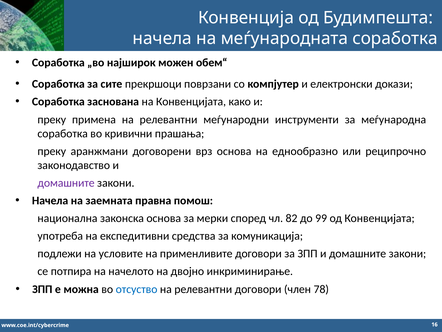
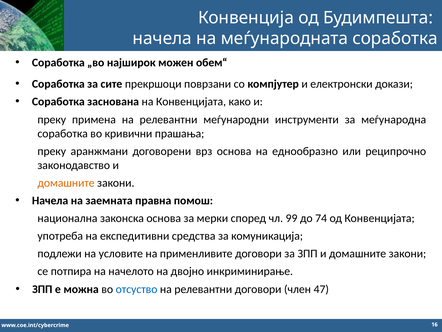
домашните colour: purple -> orange (66, 183)
82: 82 -> 99 (292, 218)
99: 99 -> 74 (321, 218)
78: 78 -> 47 (321, 289)
